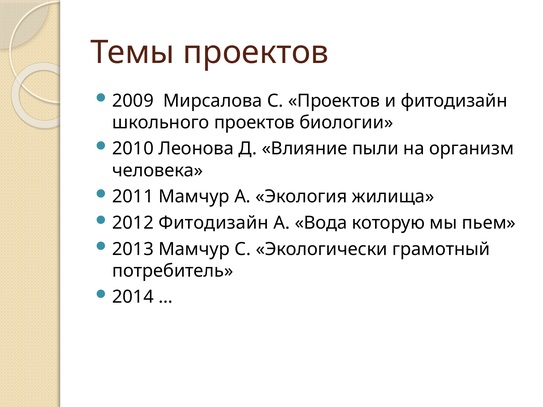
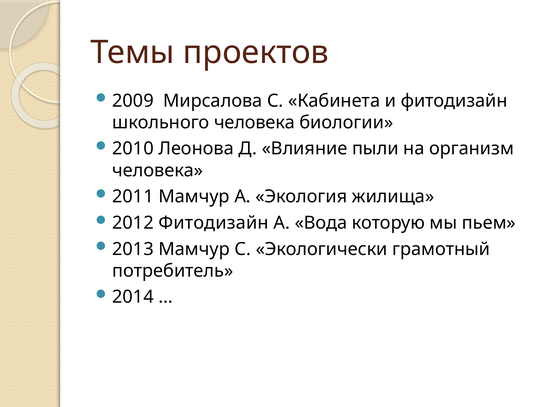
С Проектов: Проектов -> Кабинета (334, 101)
школьного проектов: проектов -> человека (254, 123)
